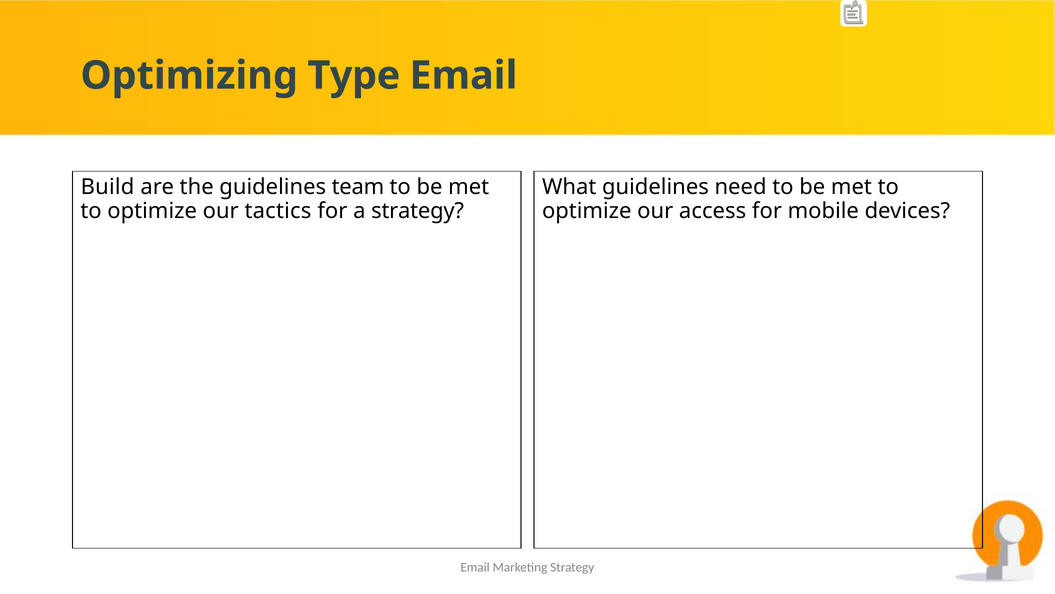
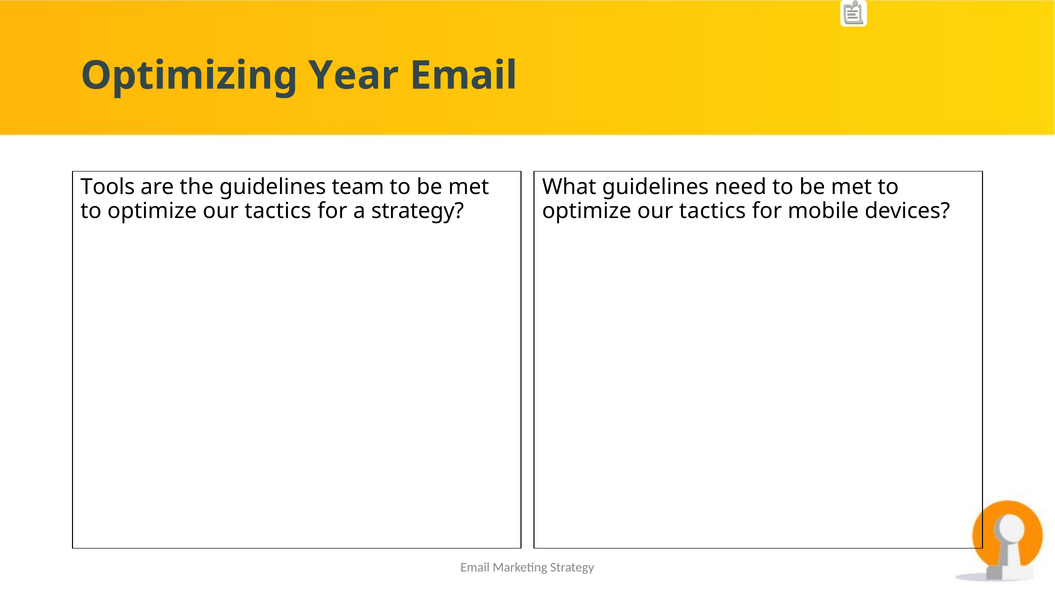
Type: Type -> Year (354, 76)
Build: Build -> Tools (108, 187)
access: access -> tactics (713, 211)
